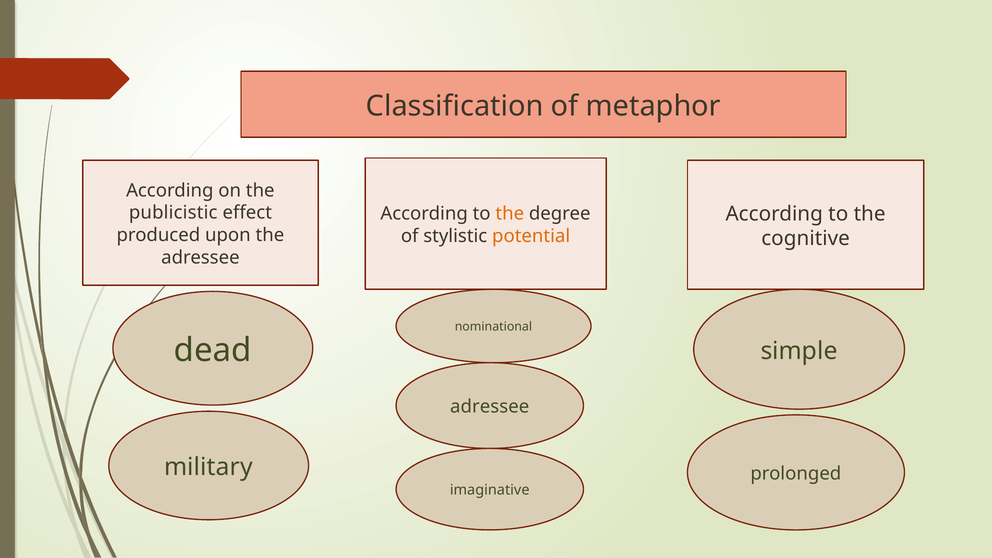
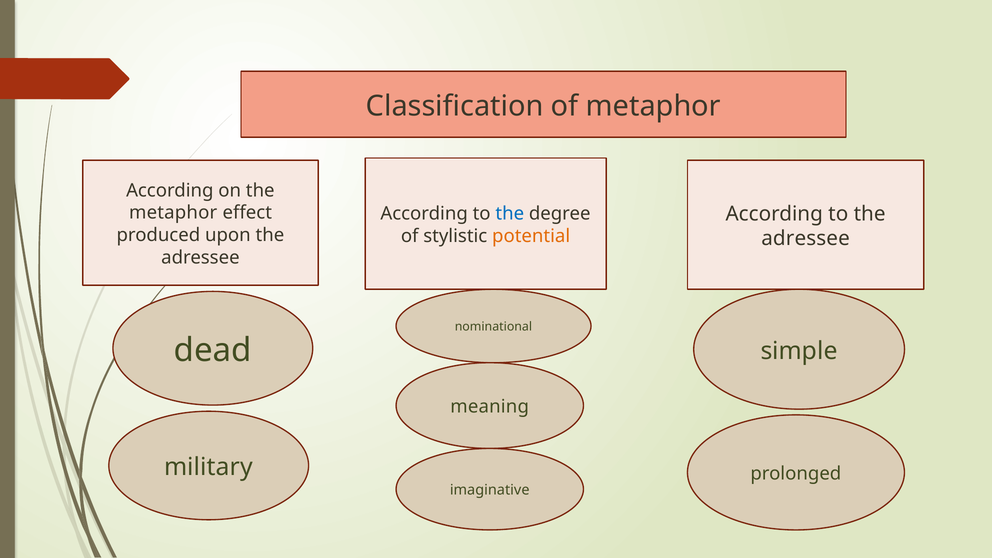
publicistic: publicistic -> metaphor (173, 213)
the colour: orange -> blue (510, 214)
cognitive: cognitive -> adressee (806, 239)
adressee: adressee -> meaning (490, 407)
